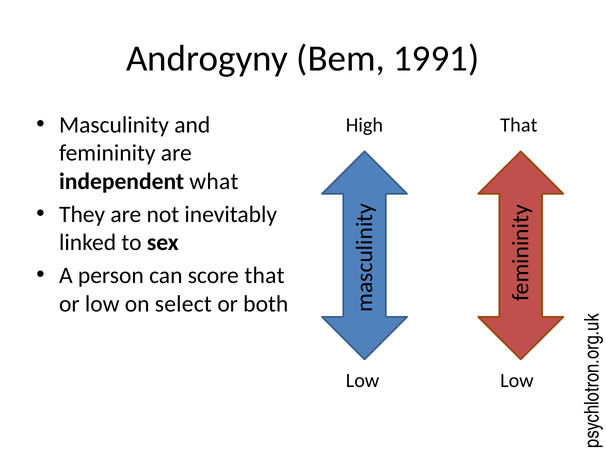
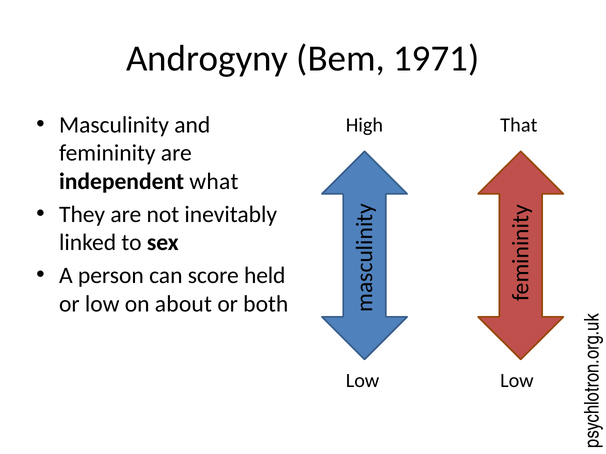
1991: 1991 -> 1971 (436, 59)
score that: that -> held (265, 276)
select: select -> about (183, 304)
